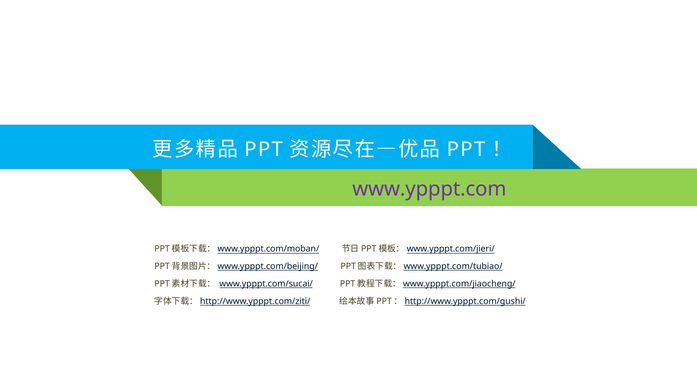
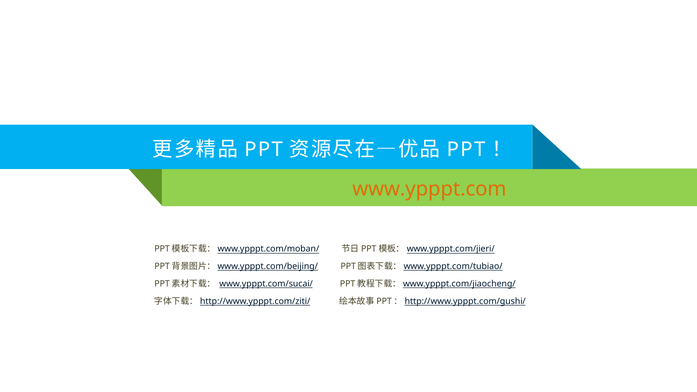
www.ypppt.com colour: purple -> orange (429, 189)
